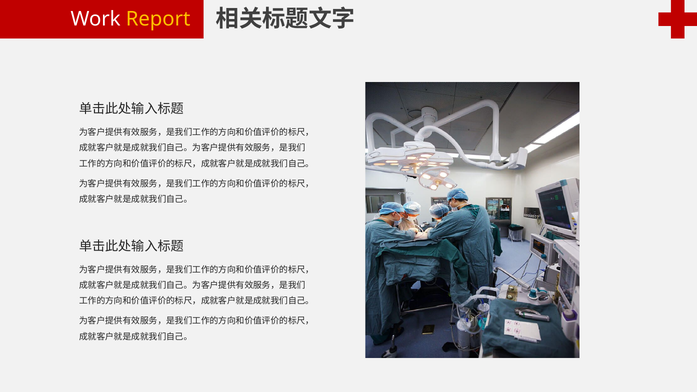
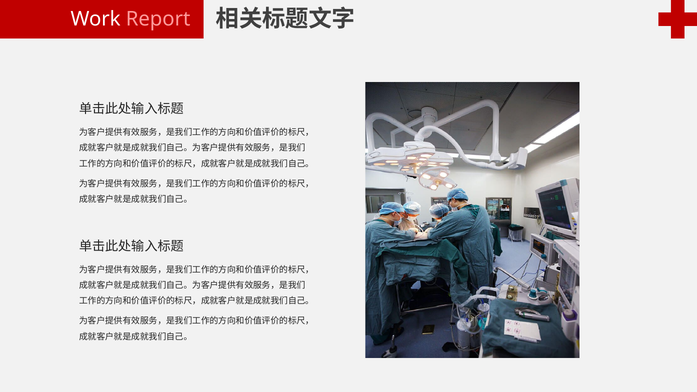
Report colour: yellow -> pink (158, 19)
